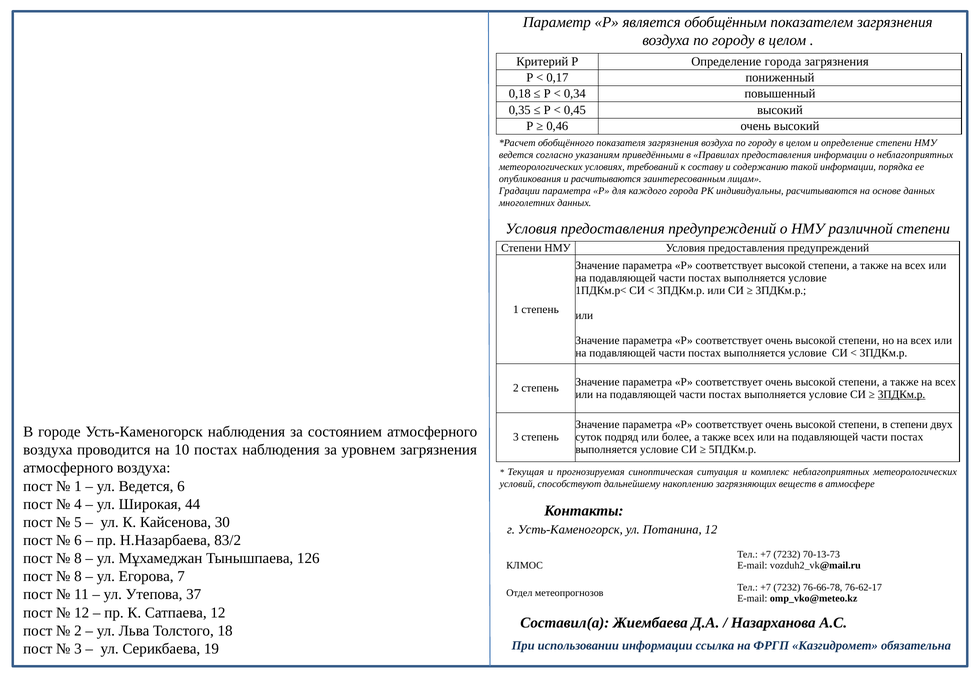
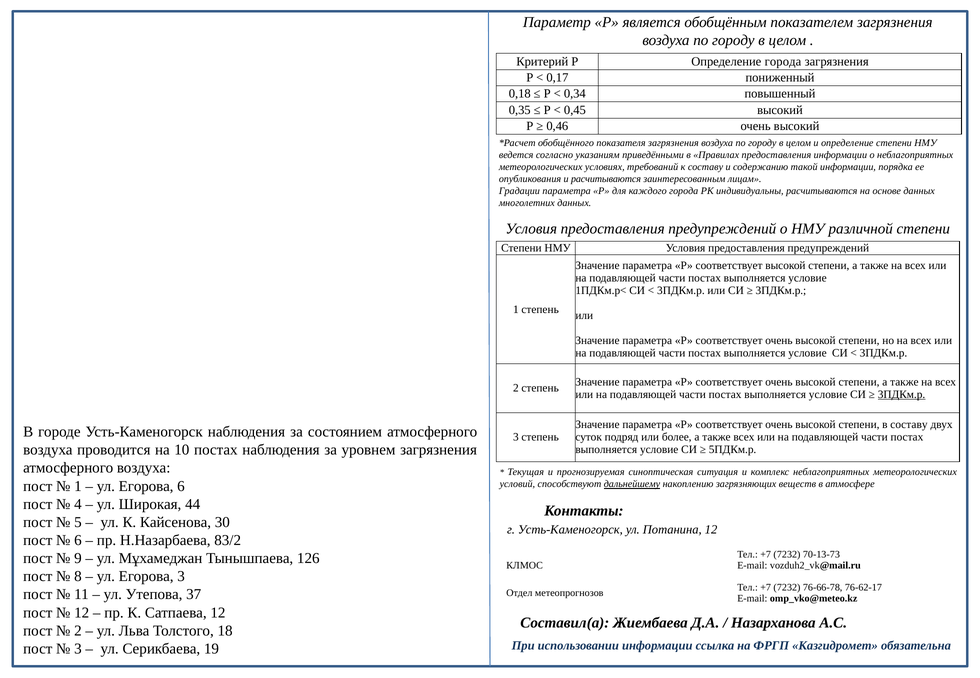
в степени: степени -> составу (909, 425)
Ведется: Ведется -> Егорова (146, 486)
дальнейшему underline: none -> present (632, 484)
8: 8 -> 9 (78, 559)
Егорова 7: 7 -> 3 (181, 577)
